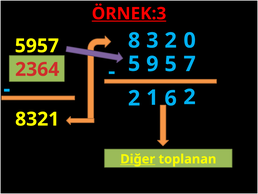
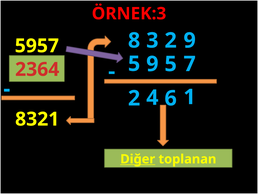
ÖRNEK:3 underline: present -> none (129, 14)
2 0: 0 -> 9 (190, 40)
1: 1 -> 4 (152, 97)
2: 2 -> 1 (190, 97)
